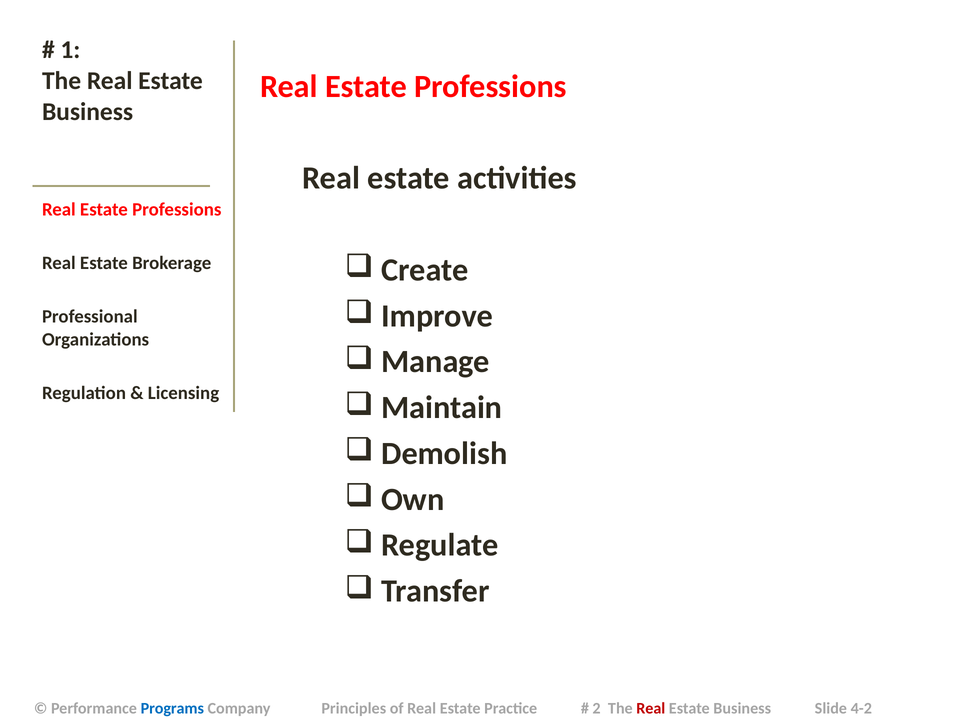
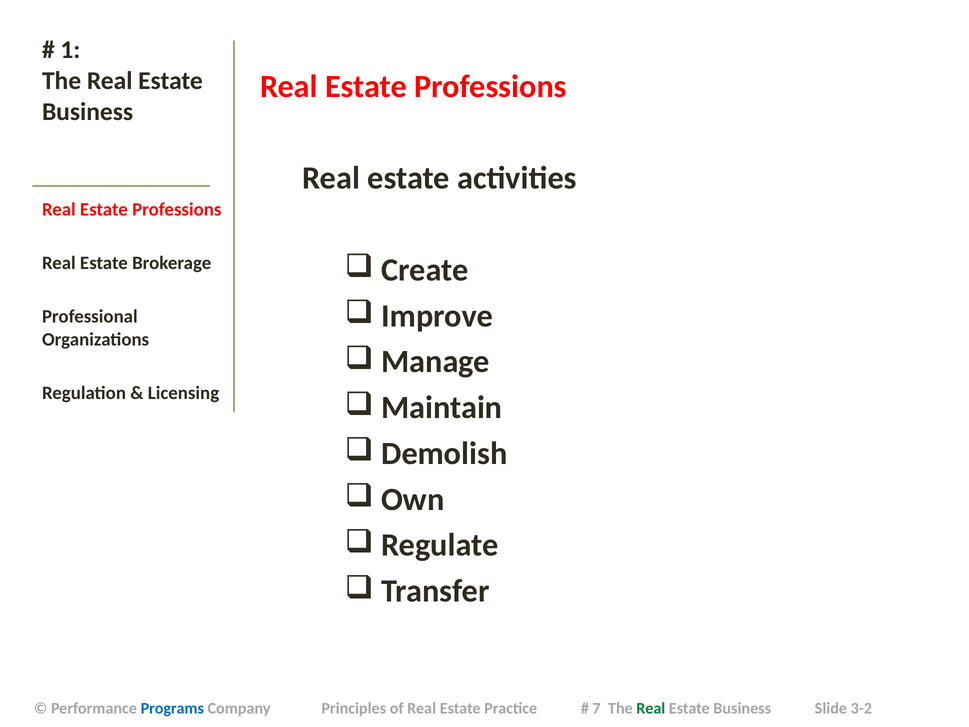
2: 2 -> 7 (597, 708)
Real colour: red -> green (651, 708)
4-2: 4-2 -> 3-2 (861, 708)
